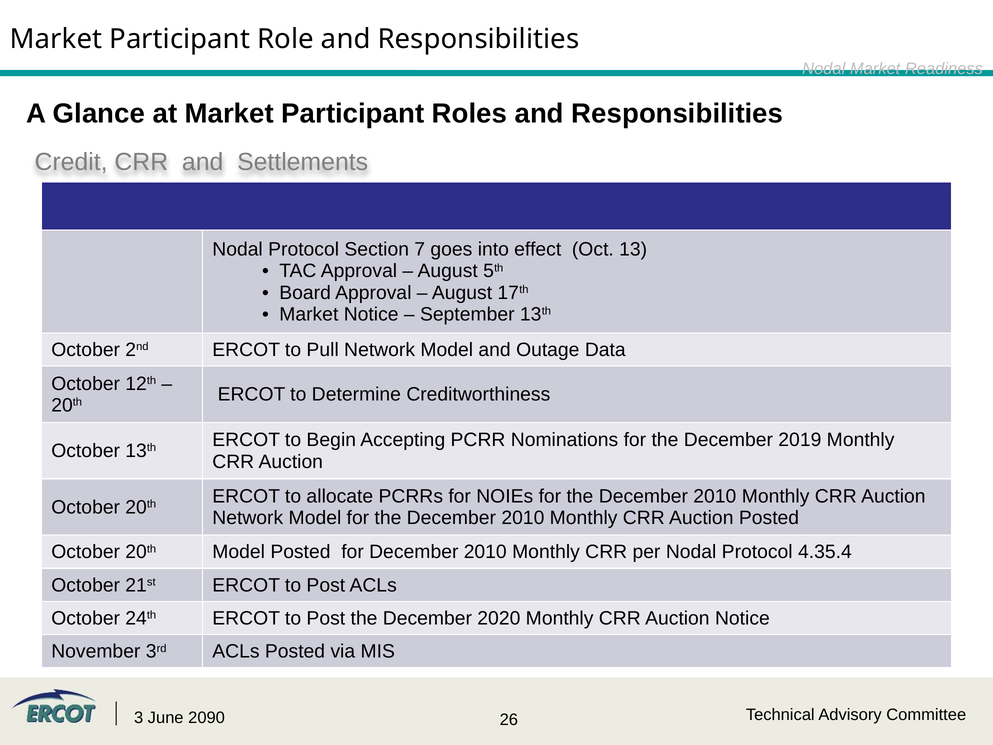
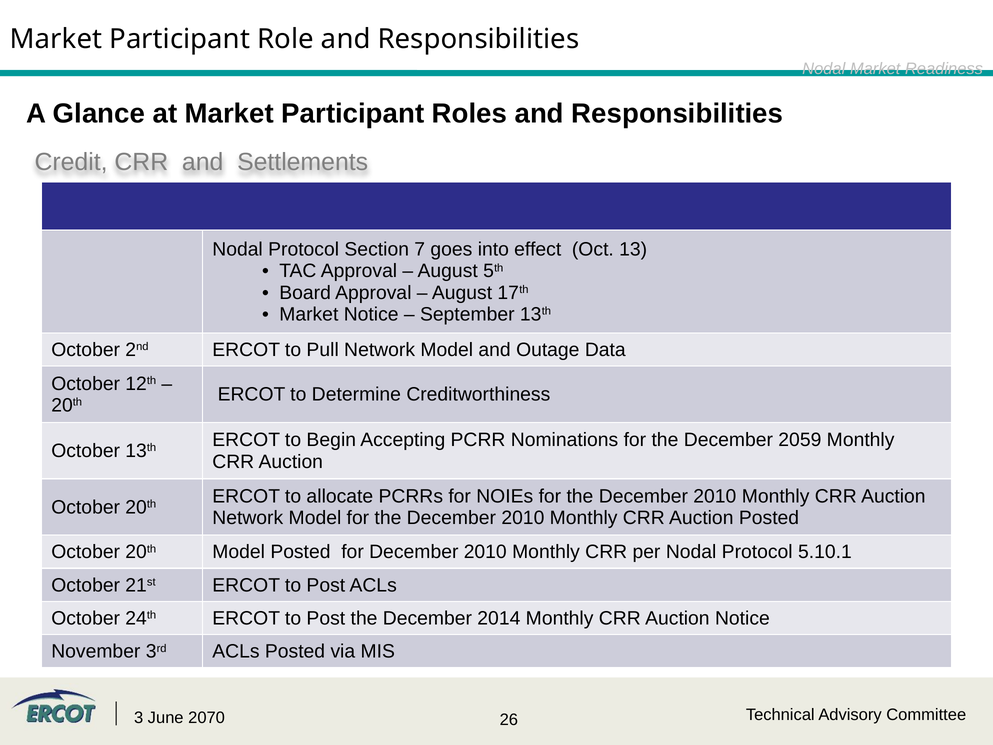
2019: 2019 -> 2059 (800, 440)
4.35.4: 4.35.4 -> 5.10.1 (825, 552)
2020: 2020 -> 2014 (499, 618)
2090: 2090 -> 2070 (207, 717)
